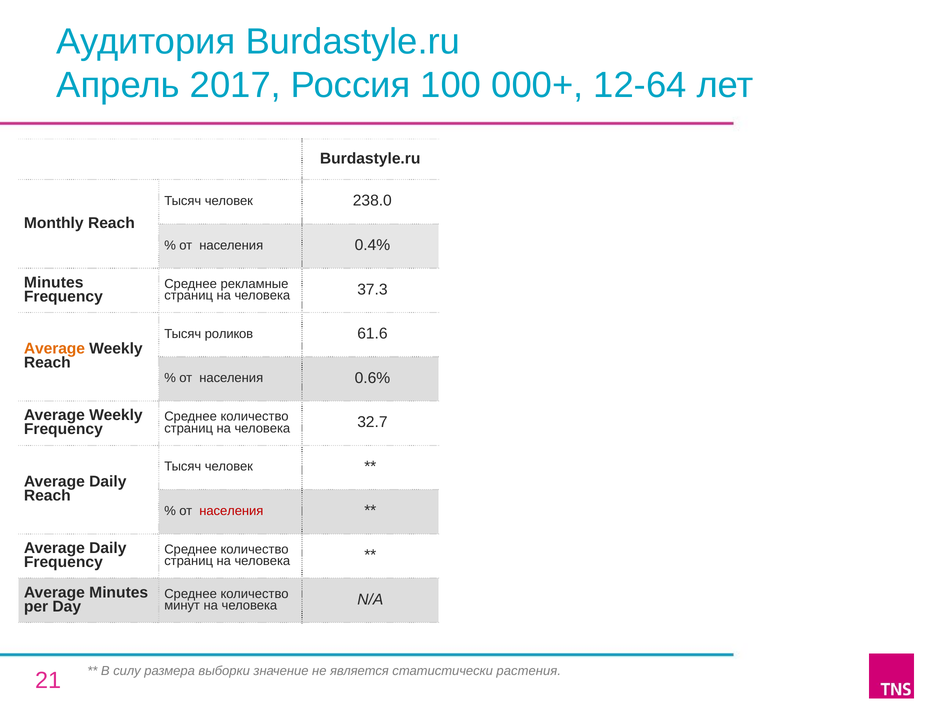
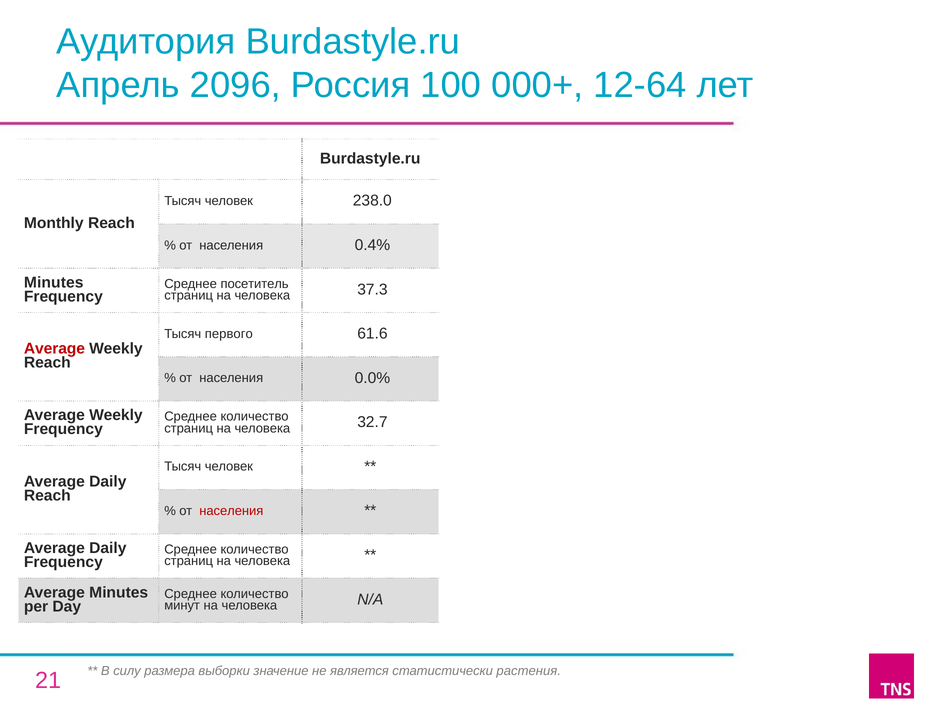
2017: 2017 -> 2096 (235, 85)
рекламные: рекламные -> посетитель (255, 284)
роликов: роликов -> первого (229, 334)
Average colour: orange -> red (54, 349)
0.6%: 0.6% -> 0.0% (372, 378)
